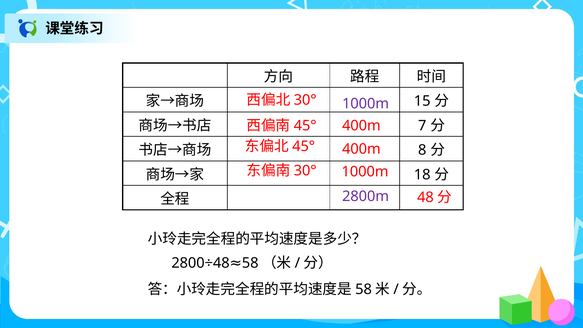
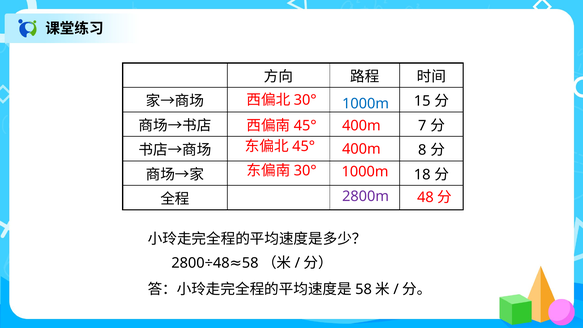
1000m colour: purple -> blue (366, 104)
